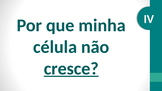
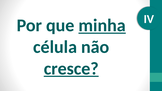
minha underline: none -> present (102, 25)
